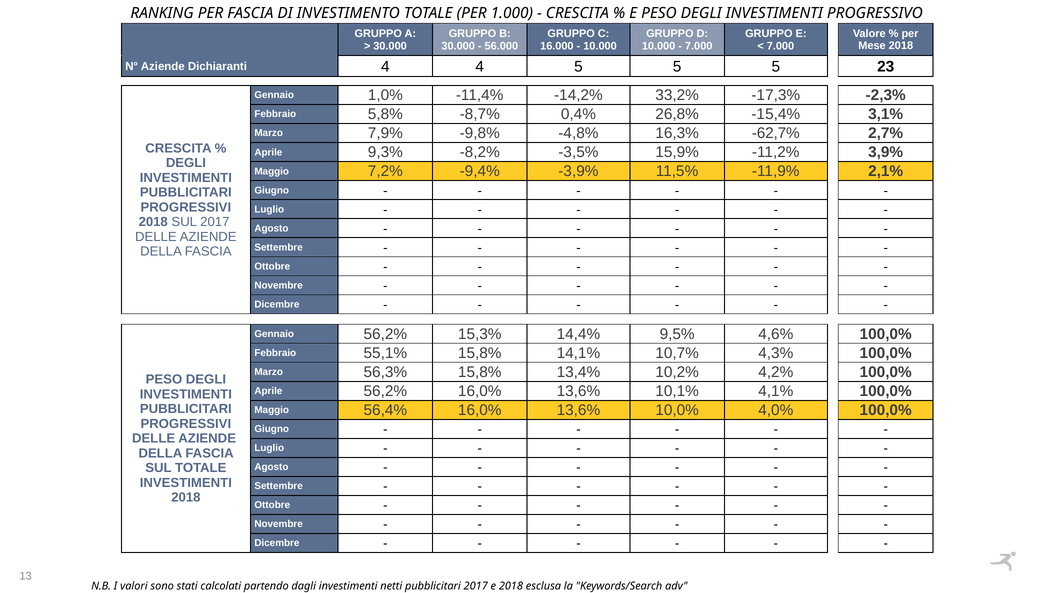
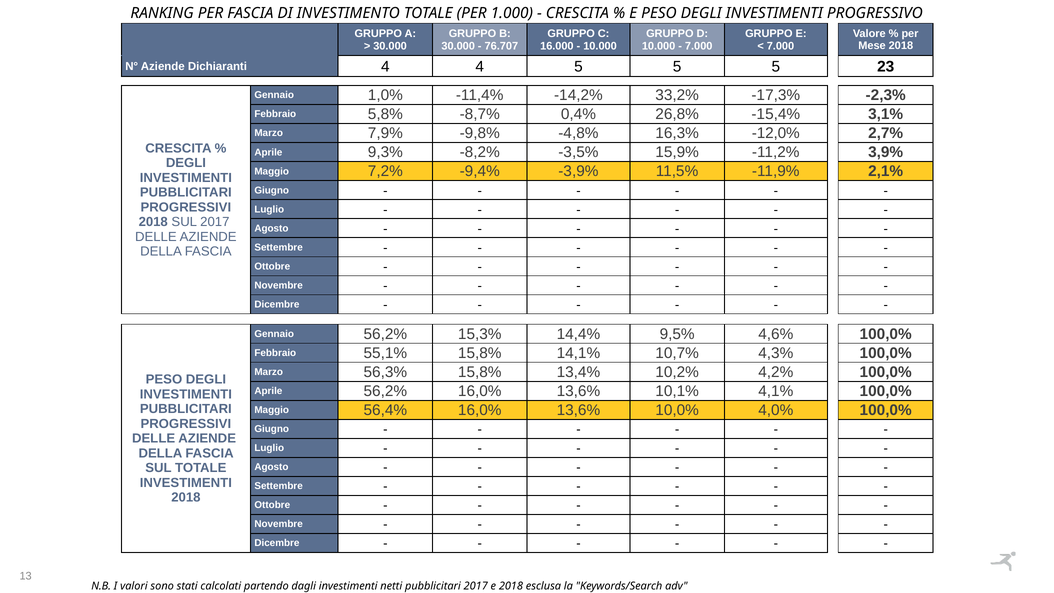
56.000: 56.000 -> 76.707 (501, 46)
-62,7%: -62,7% -> -12,0% (776, 133)
